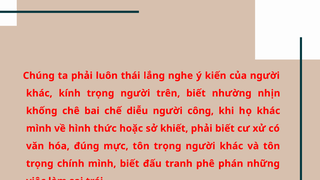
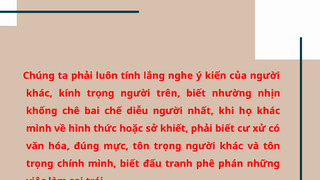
thái: thái -> tính (131, 76)
công: công -> nhất (201, 111)
